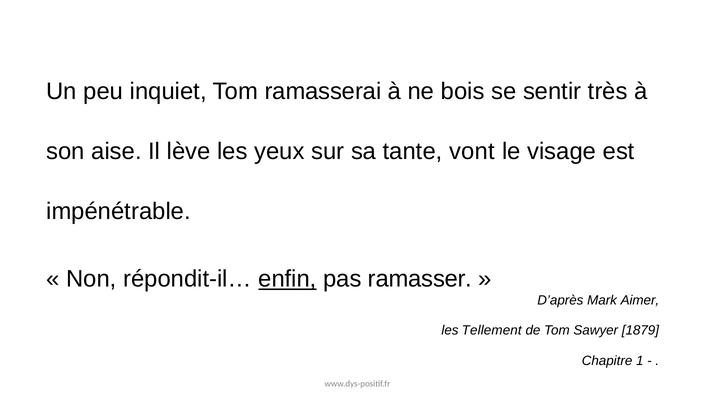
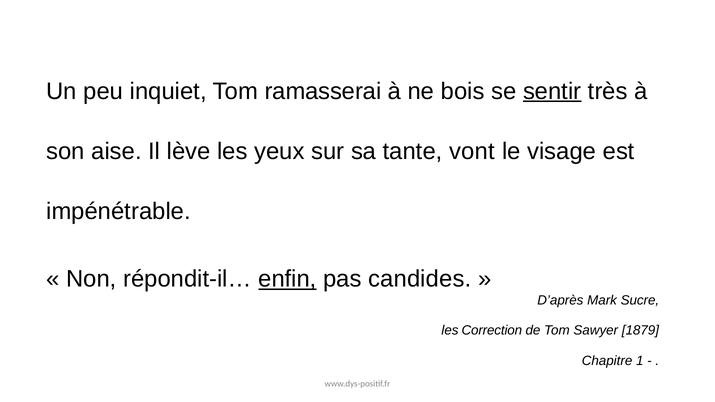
sentir underline: none -> present (552, 91)
ramasser: ramasser -> candides (420, 279)
Aimer: Aimer -> Sucre (640, 301)
Tellement: Tellement -> Correction (492, 331)
